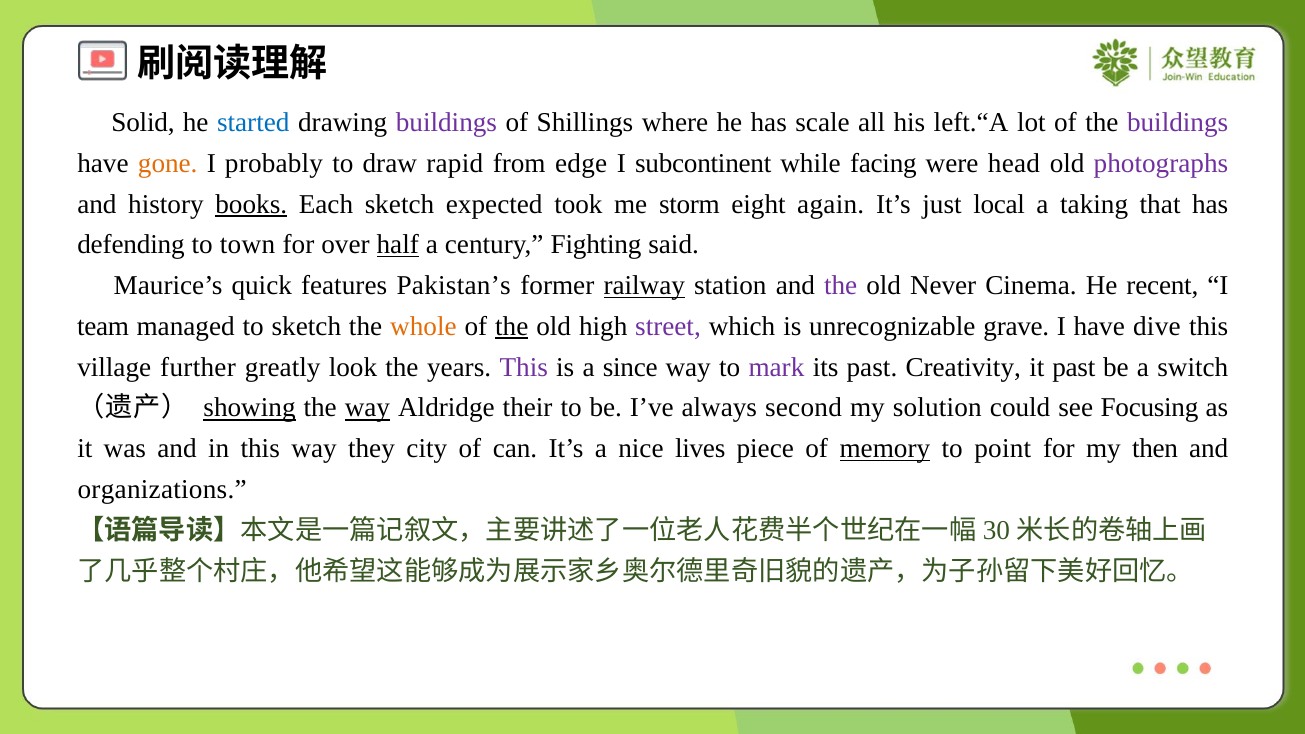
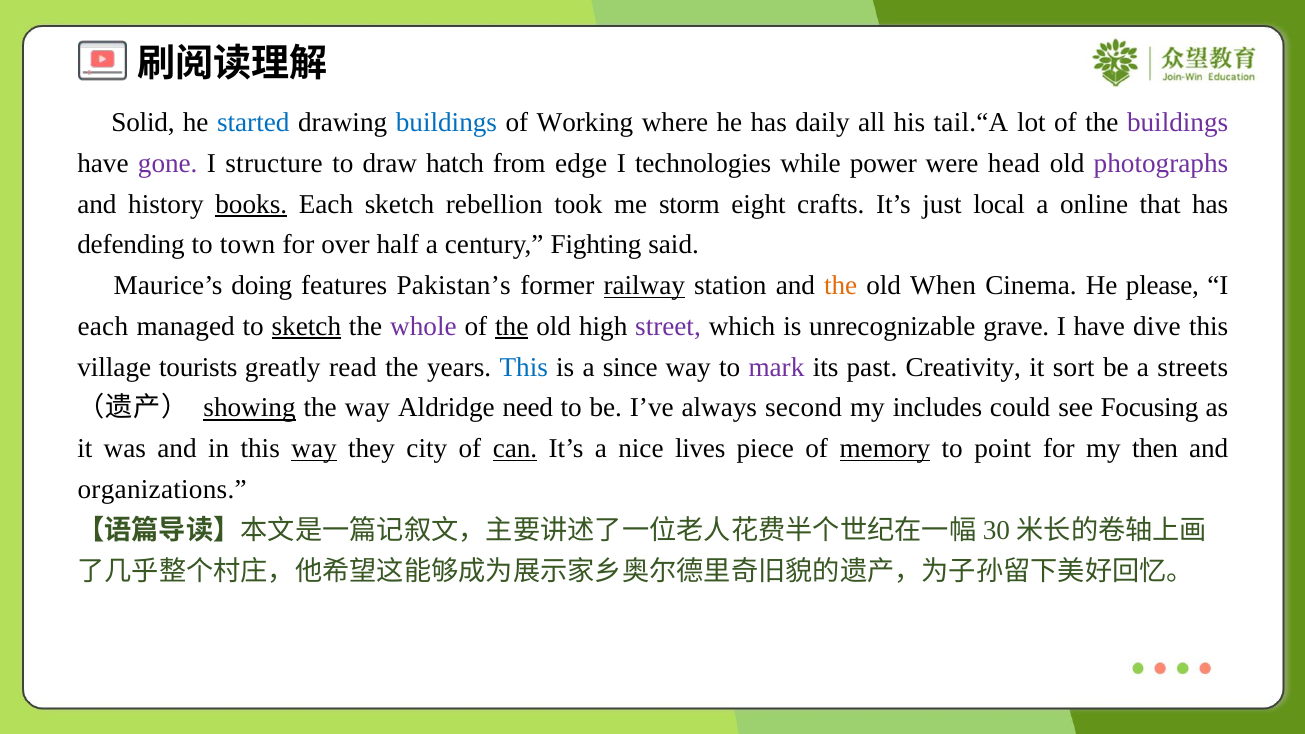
buildings colour: purple -> blue (446, 123)
Shillings: Shillings -> Working (585, 123)
scale: scale -> daily (823, 123)
left.“A: left.“A -> tail.“A (971, 123)
gone colour: orange -> purple (168, 163)
probably: probably -> structure (274, 163)
rapid: rapid -> hatch (455, 163)
subcontinent: subcontinent -> technologies (703, 163)
facing: facing -> power (883, 163)
expected: expected -> rebellion (494, 204)
again: again -> crafts (831, 204)
taking: taking -> online (1094, 204)
half underline: present -> none (398, 245)
quick: quick -> doing (262, 286)
the colour: purple -> orange (841, 286)
Never: Never -> When (943, 286)
recent: recent -> please (1162, 286)
team: team -> each (103, 326)
sketch underline: none -> present (306, 326)
whole colour: orange -> purple (423, 326)
further: further -> tourists (198, 367)
look: look -> read (353, 367)
This colour: purple -> blue (524, 367)
it past: past -> sort (1074, 367)
switch: switch -> streets (1193, 367)
way underline: present -> none (367, 408)
their: their -> need (528, 408)
solution: solution -> includes (937, 408)
way underline: none -> present (314, 449)
can underline: none -> present (515, 449)
